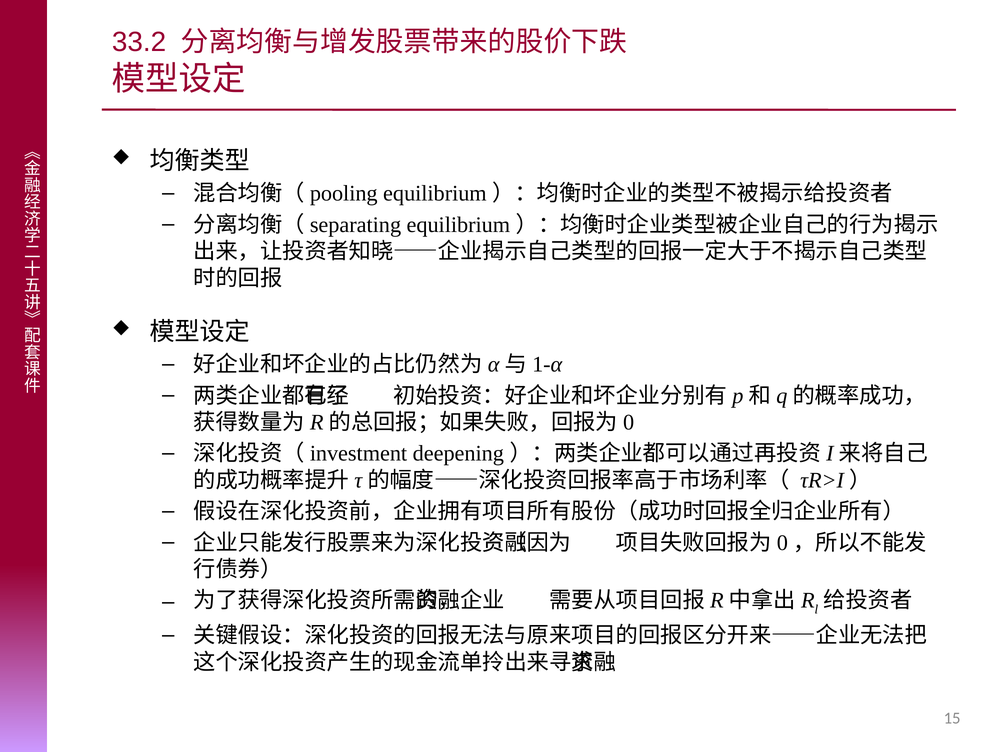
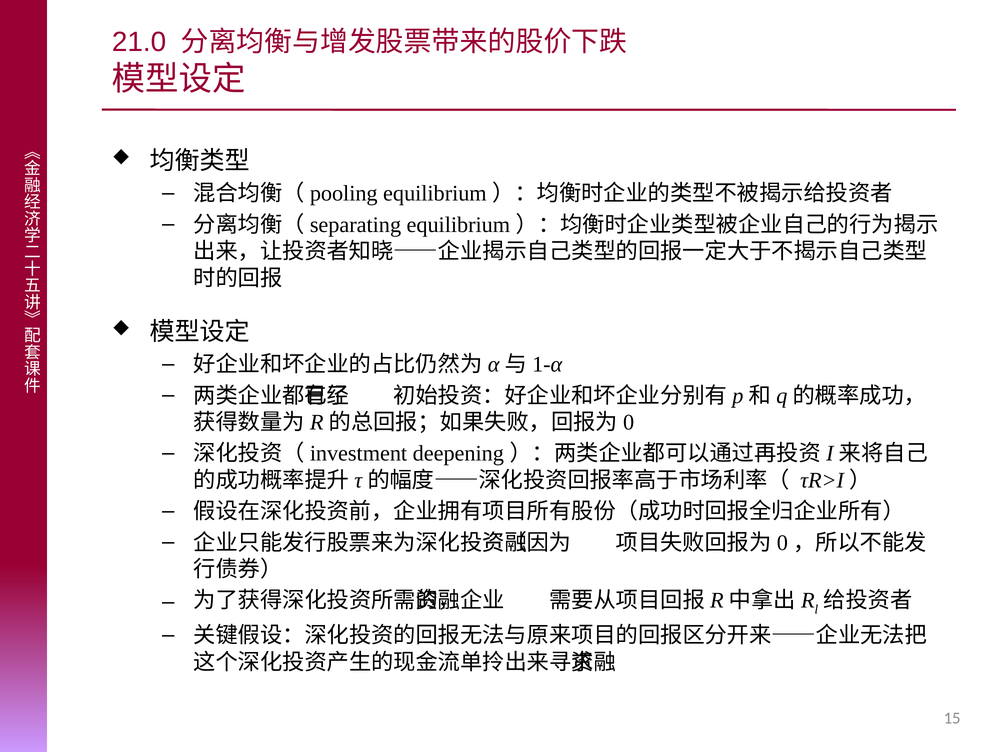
33.2: 33.2 -> 21.0 (139, 42)
